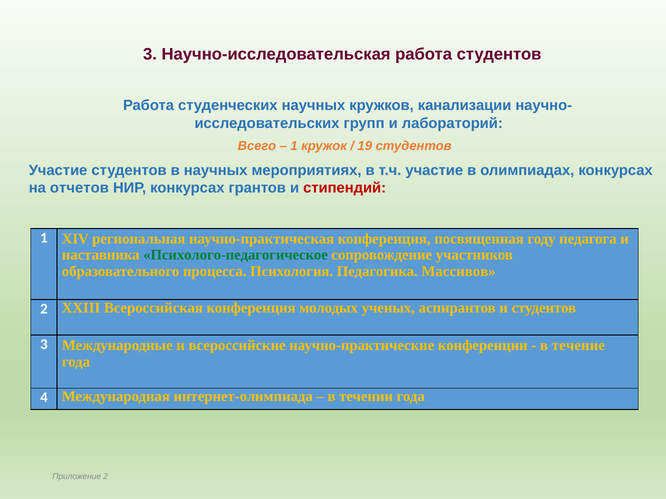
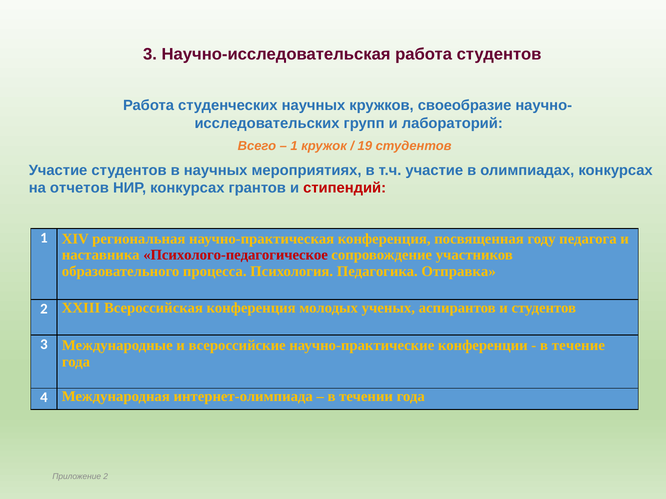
канализации: канализации -> своеобразие (465, 106)
Психолого-педагогическое colour: green -> red (236, 255)
Массивов: Массивов -> Отправка (459, 272)
